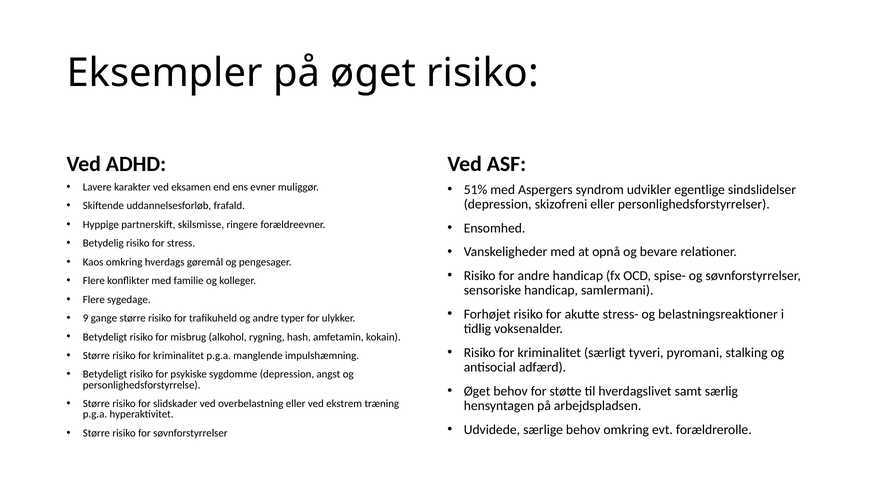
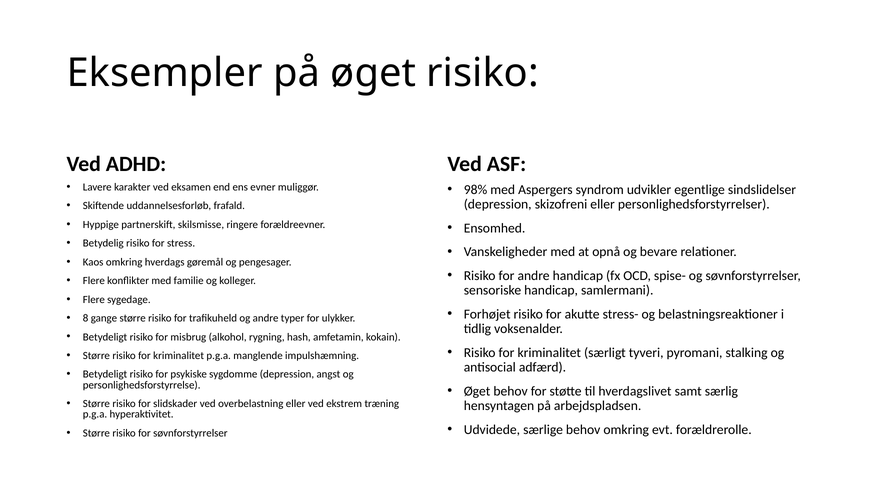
51%: 51% -> 98% (476, 190)
9: 9 -> 8 (86, 318)
